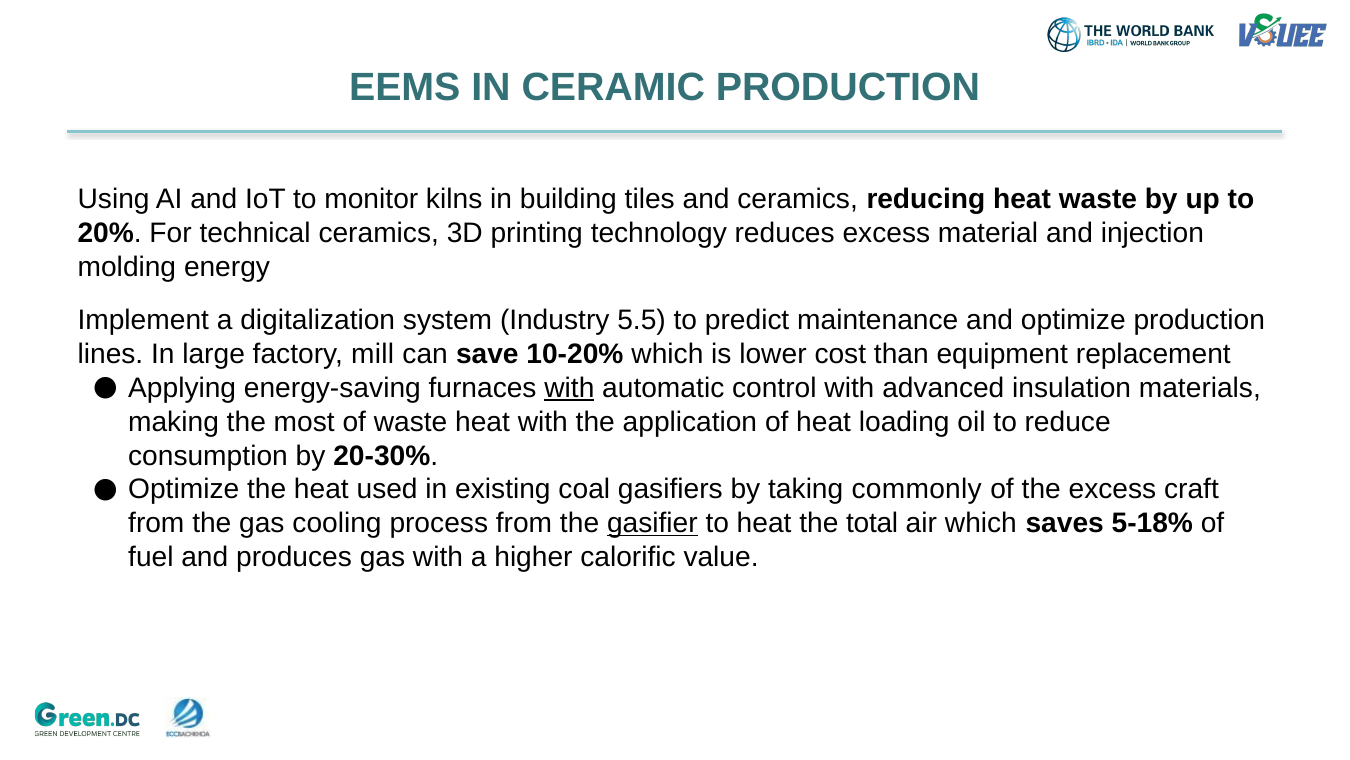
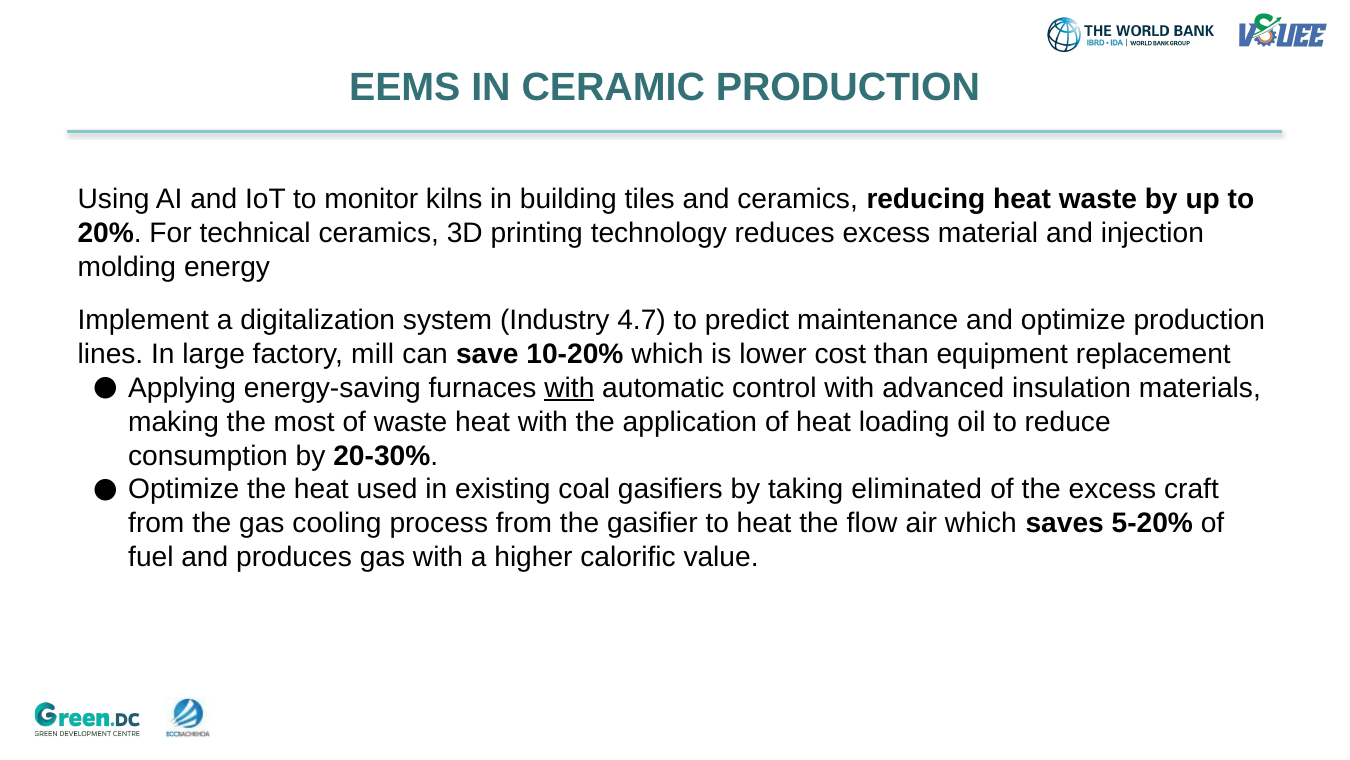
5.5: 5.5 -> 4.7 (642, 320)
commonly: commonly -> eliminated (917, 489)
gasifier underline: present -> none (652, 523)
total: total -> flow (872, 523)
5-18%: 5-18% -> 5-20% (1152, 523)
